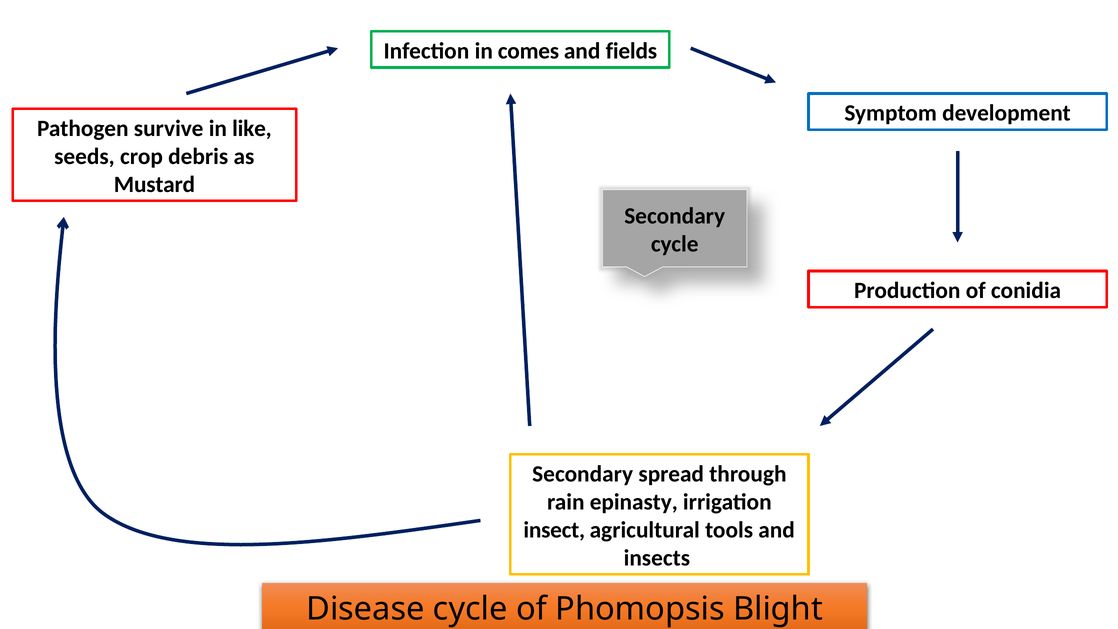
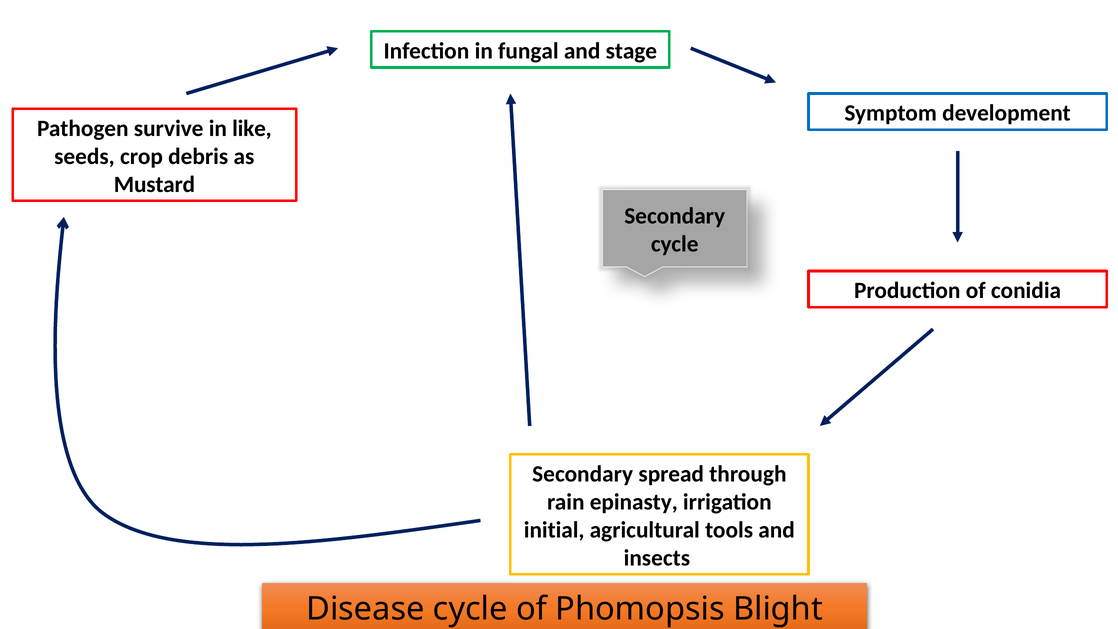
comes: comes -> fungal (528, 51)
fields: fields -> stage (631, 51)
insect: insect -> initial (554, 530)
